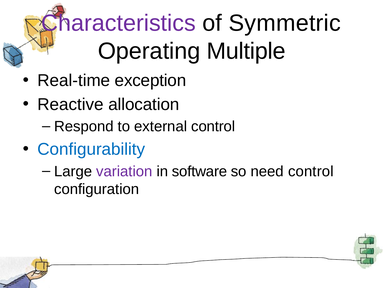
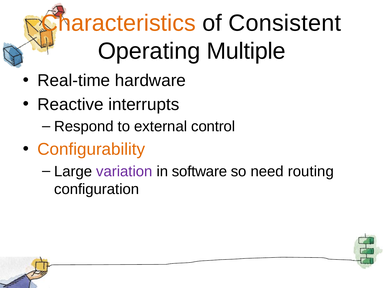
Characteristics colour: purple -> orange (118, 23)
Symmetric: Symmetric -> Consistent (285, 23)
exception: exception -> hardware (150, 80)
allocation: allocation -> interrupts (144, 104)
Configurability colour: blue -> orange (91, 149)
need control: control -> routing (311, 171)
